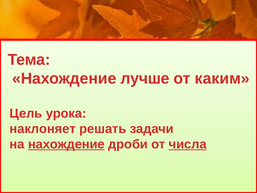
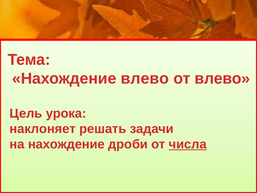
Нахождение лучше: лучше -> влево (145, 78)
от каким: каким -> влево (222, 78)
нахождение underline: present -> none (66, 144)
